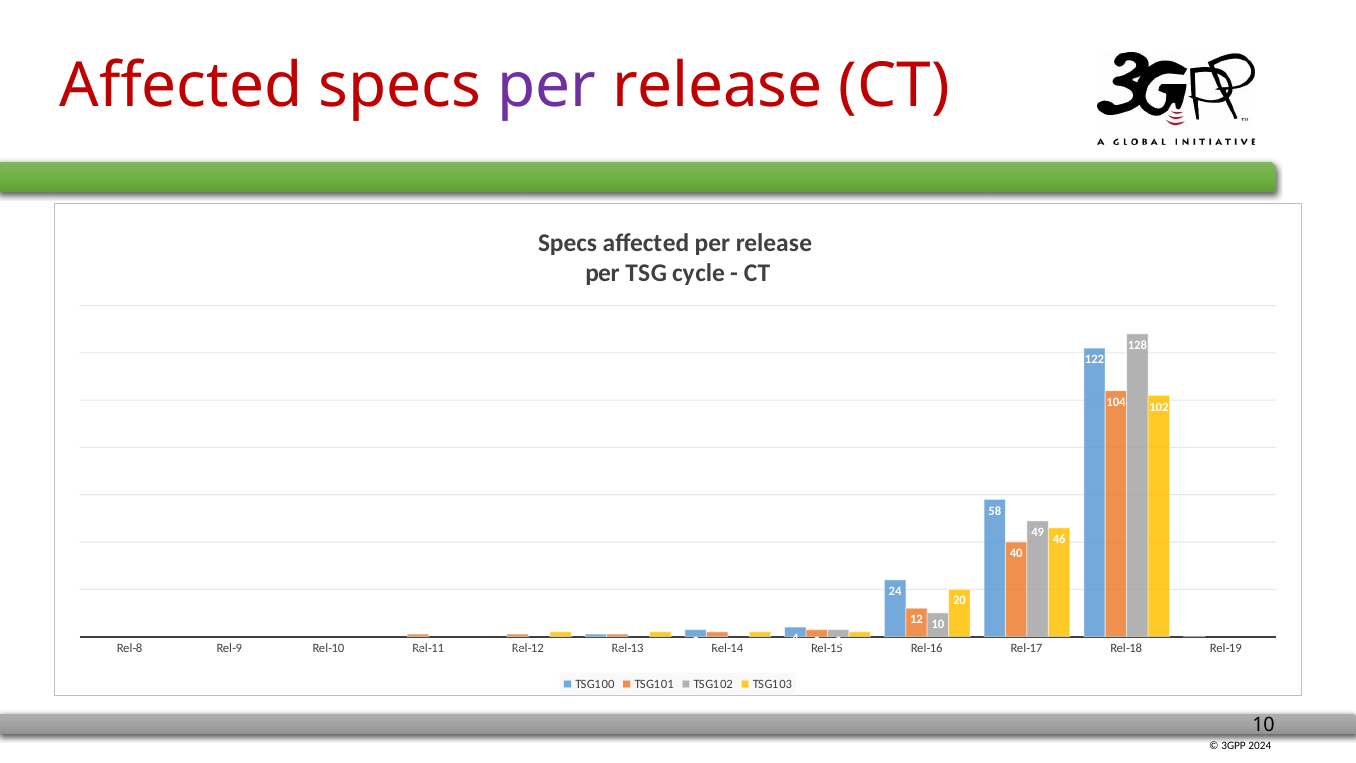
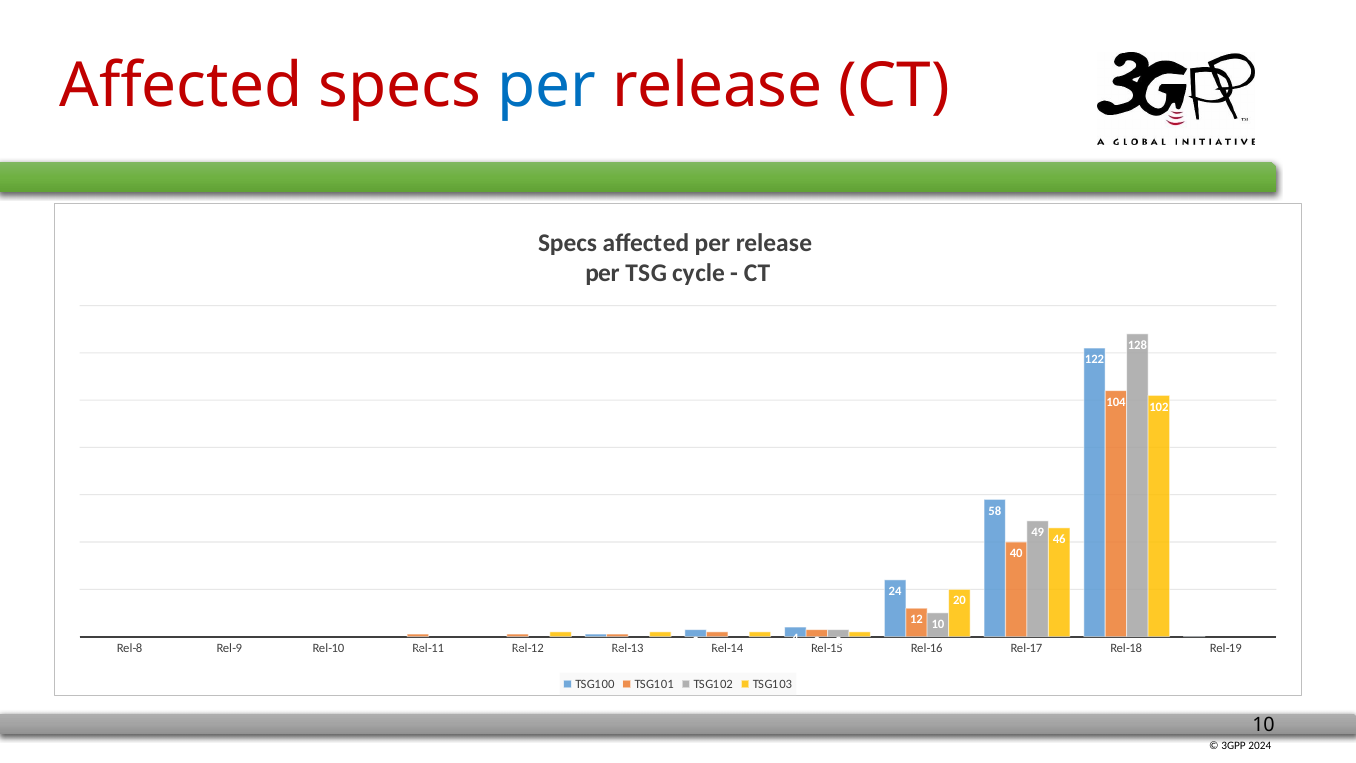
per colour: purple -> blue (547, 86)
